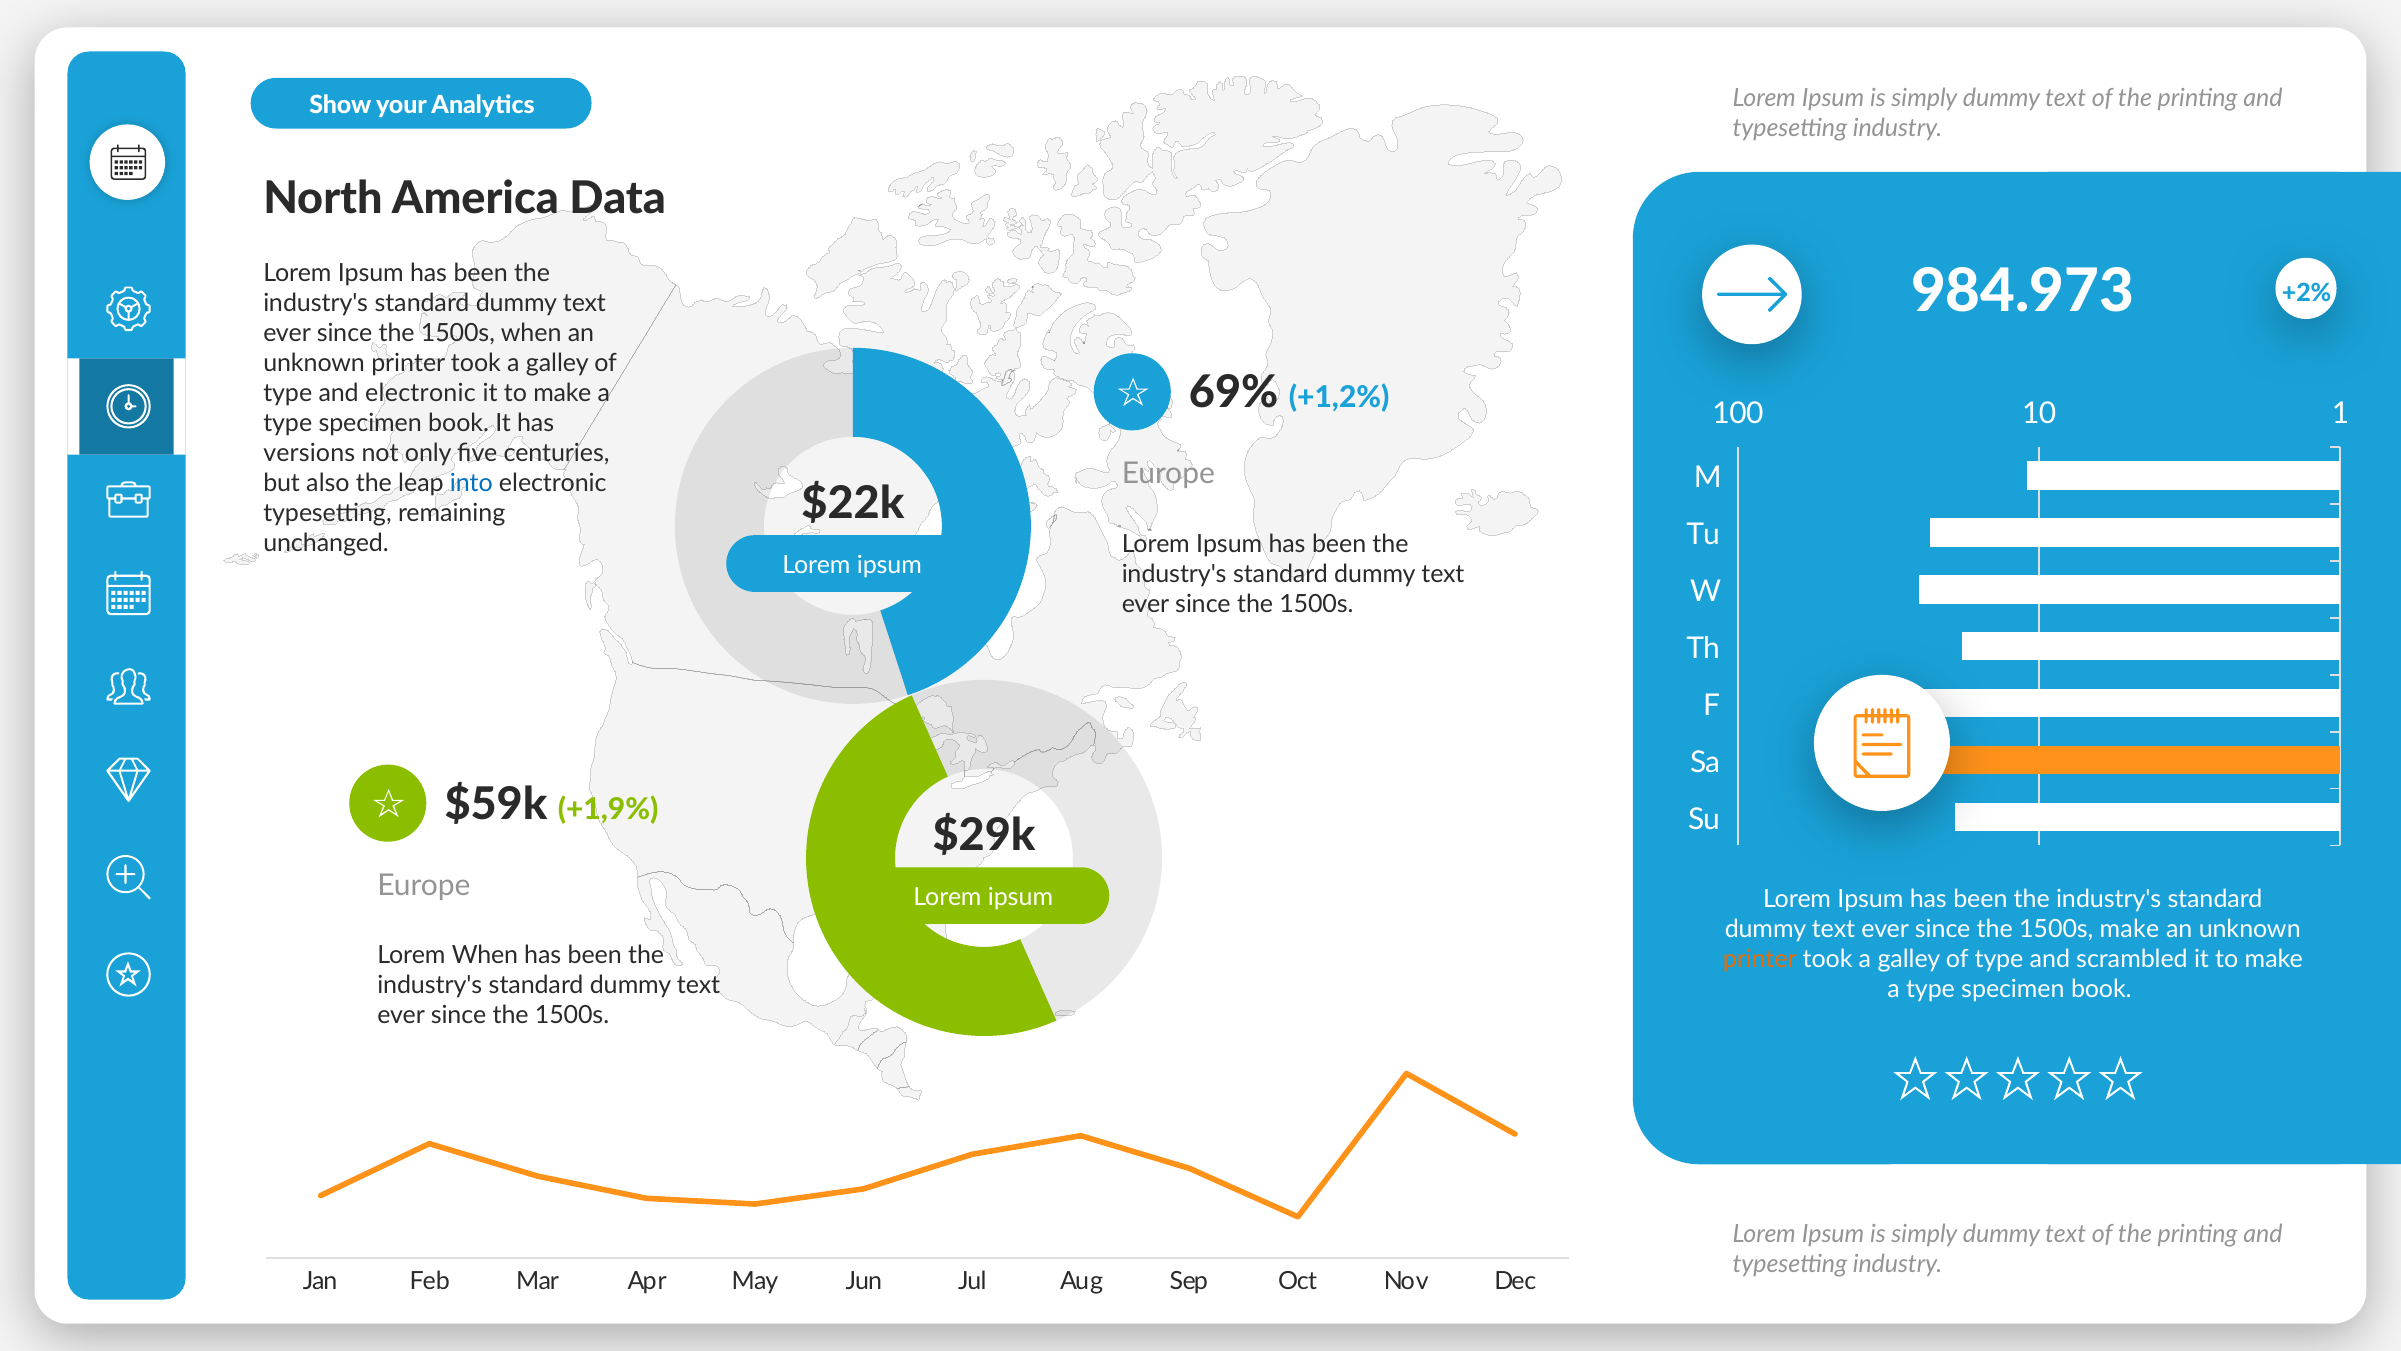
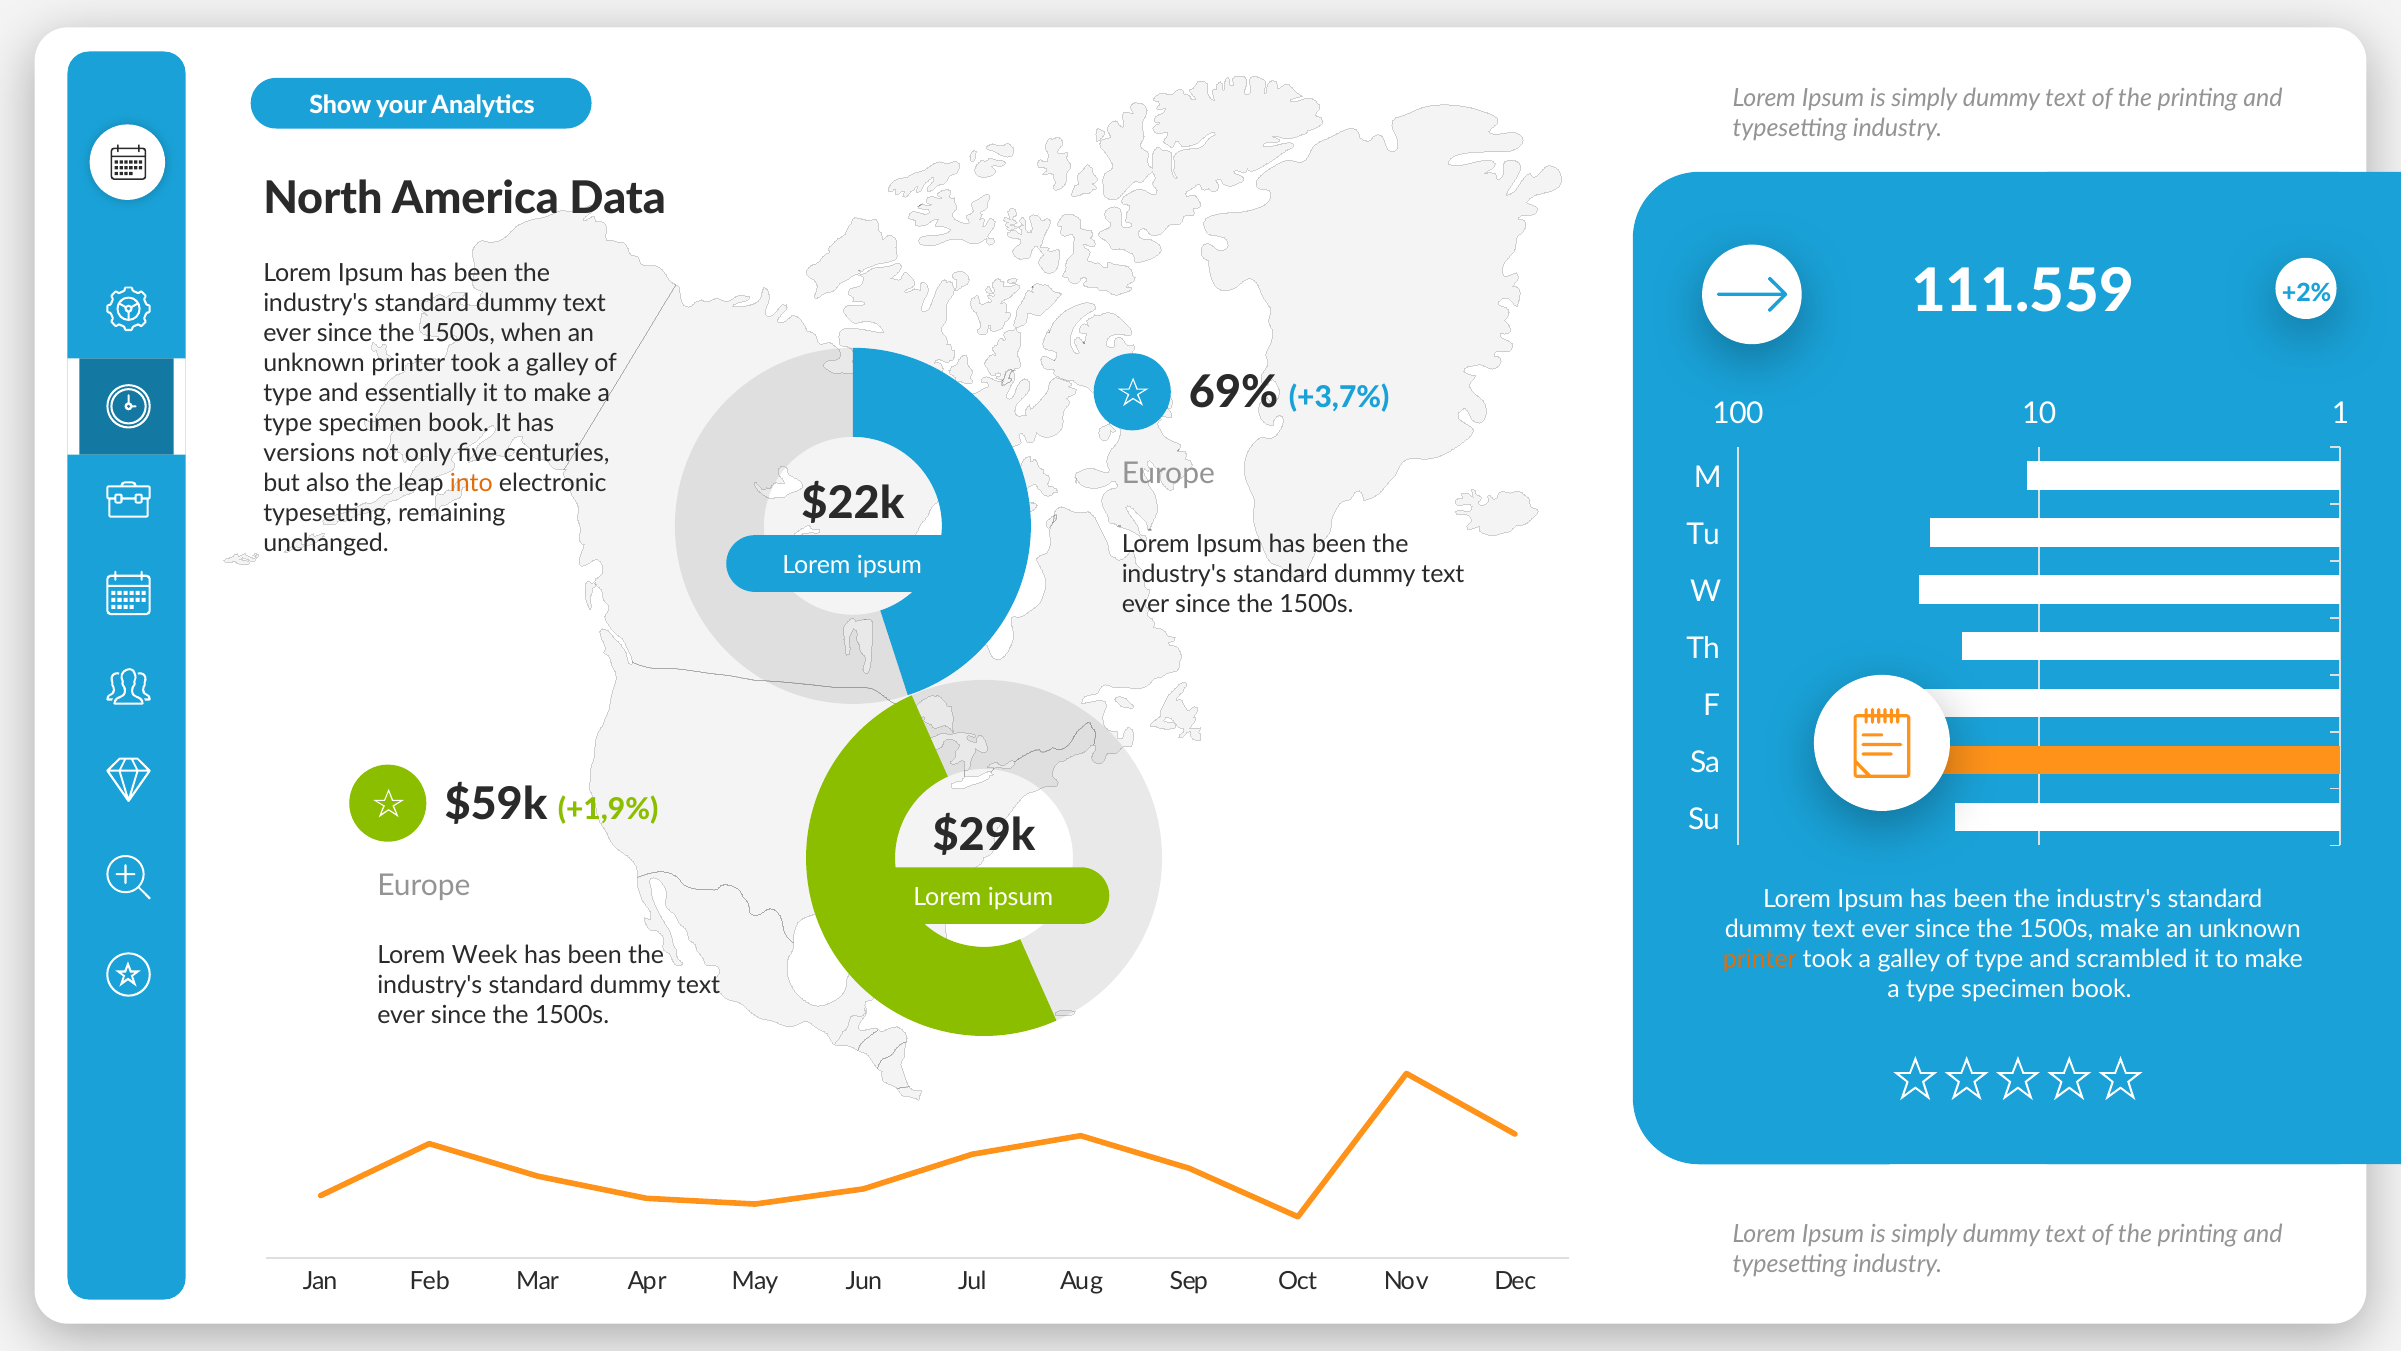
984.973: 984.973 -> 111.559 (2023, 292)
+1,2%: +1,2% -> +3,7% (1339, 398)
and electronic: electronic -> essentially (421, 393)
into colour: blue -> orange (471, 483)
Lorem When: When -> Week (485, 955)
